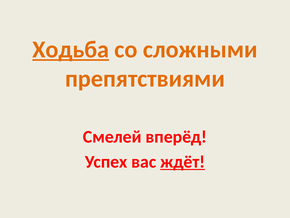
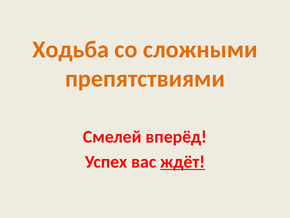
Ходьба underline: present -> none (71, 49)
